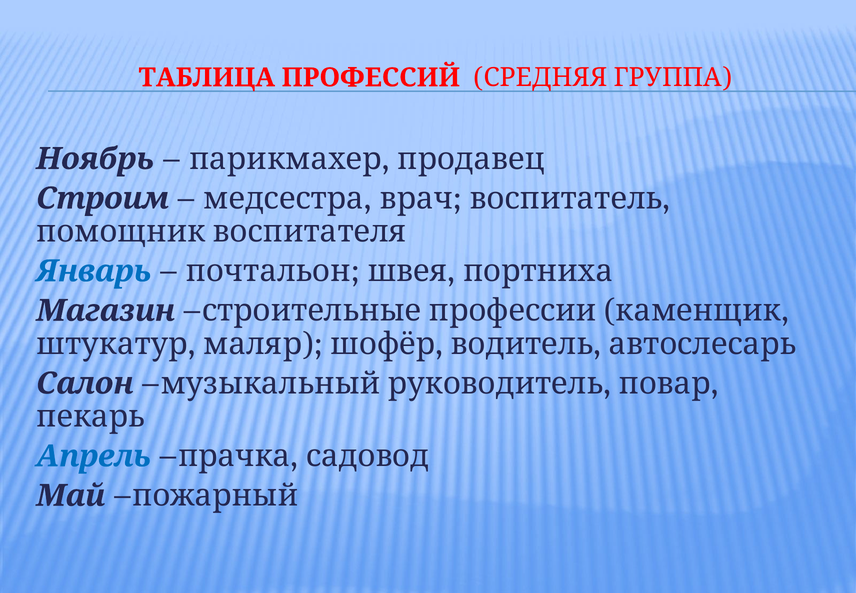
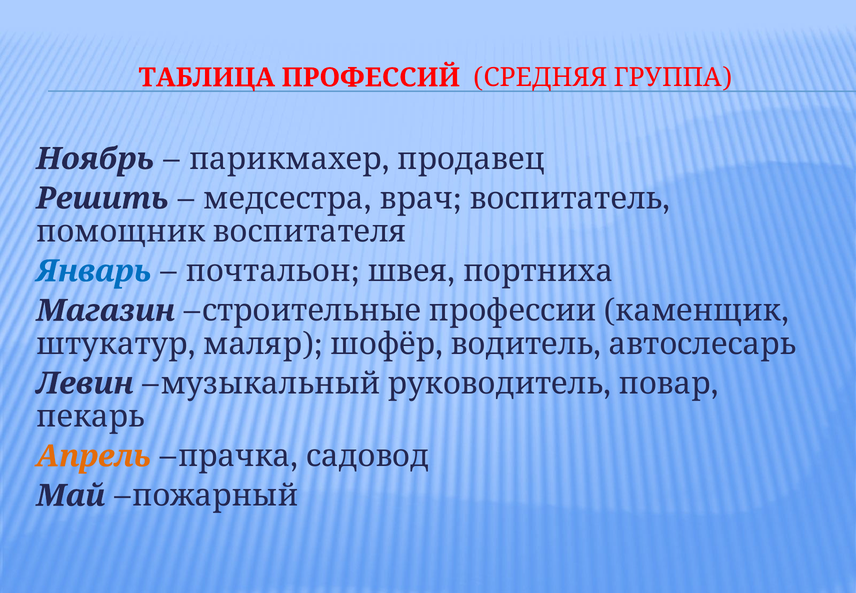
Строим: Строим -> Решить (102, 198)
Салон: Салон -> Левин (85, 383)
Апрель colour: blue -> orange (94, 456)
